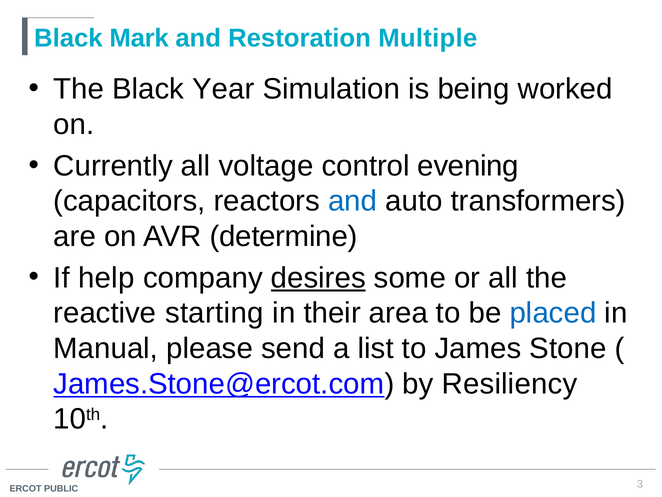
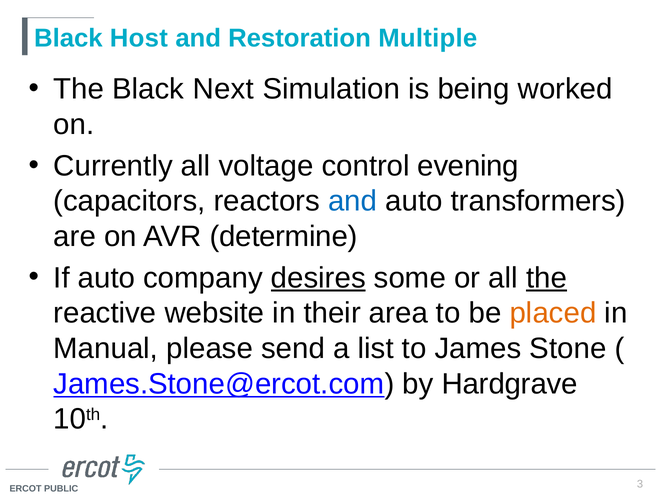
Mark: Mark -> Host (139, 38)
Year: Year -> Next (223, 89)
If help: help -> auto (107, 278)
the underline: none -> present (546, 278)
starting: starting -> website (214, 313)
placed colour: blue -> orange (553, 313)
Resiliency: Resiliency -> Hardgrave (510, 383)
